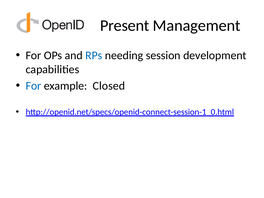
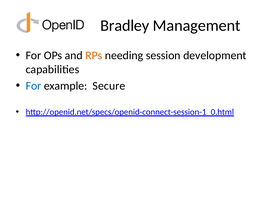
Present: Present -> Bradley (125, 26)
RPs colour: blue -> orange (94, 55)
Closed: Closed -> Secure (109, 86)
